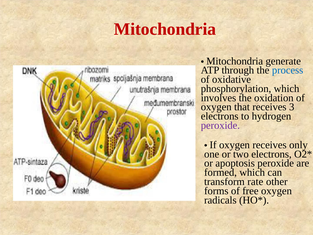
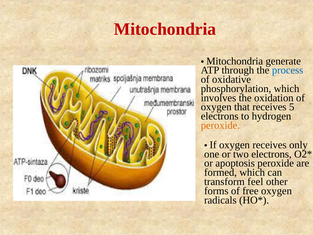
3: 3 -> 5 (292, 107)
peroxide colour: purple -> orange (220, 125)
rate: rate -> feel (255, 181)
